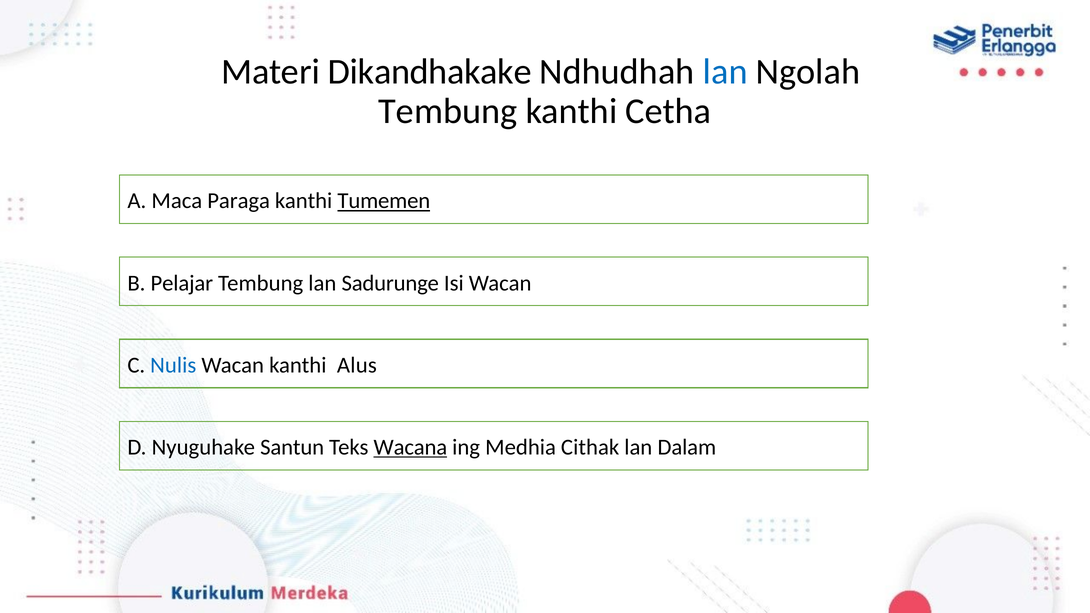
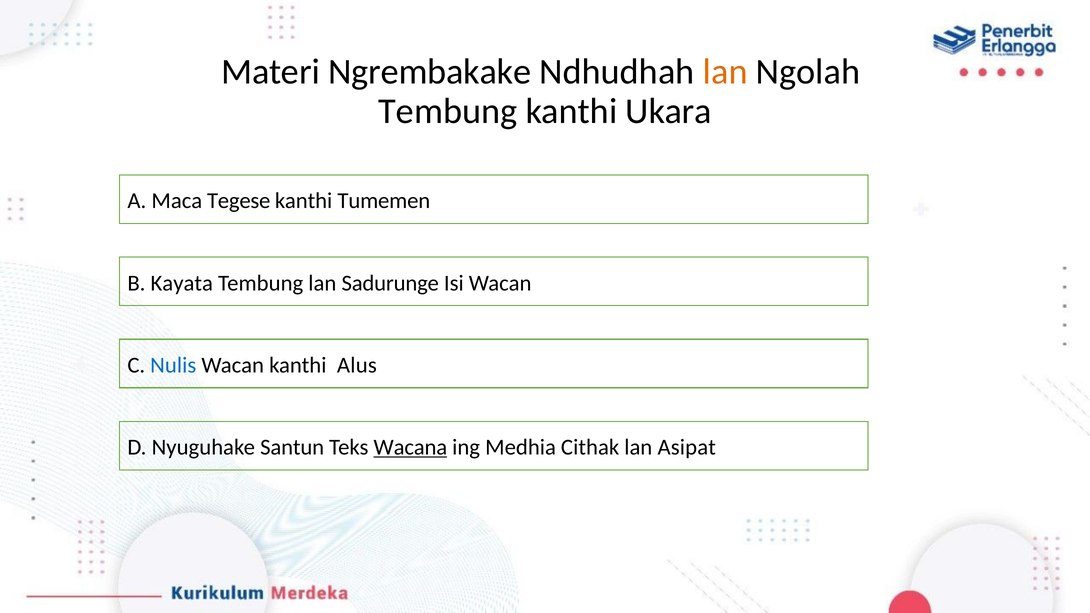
Dikandhakake: Dikandhakake -> Ngrembakake (430, 72)
lan colour: blue -> orange (725, 72)
Cetha: Cetha -> Ukara (669, 111)
Paraga: Paraga -> Tegese (239, 201)
Tumemen underline: present -> none (384, 201)
Pelajar: Pelajar -> Kayata (182, 283)
Dalam: Dalam -> Asipat (687, 447)
